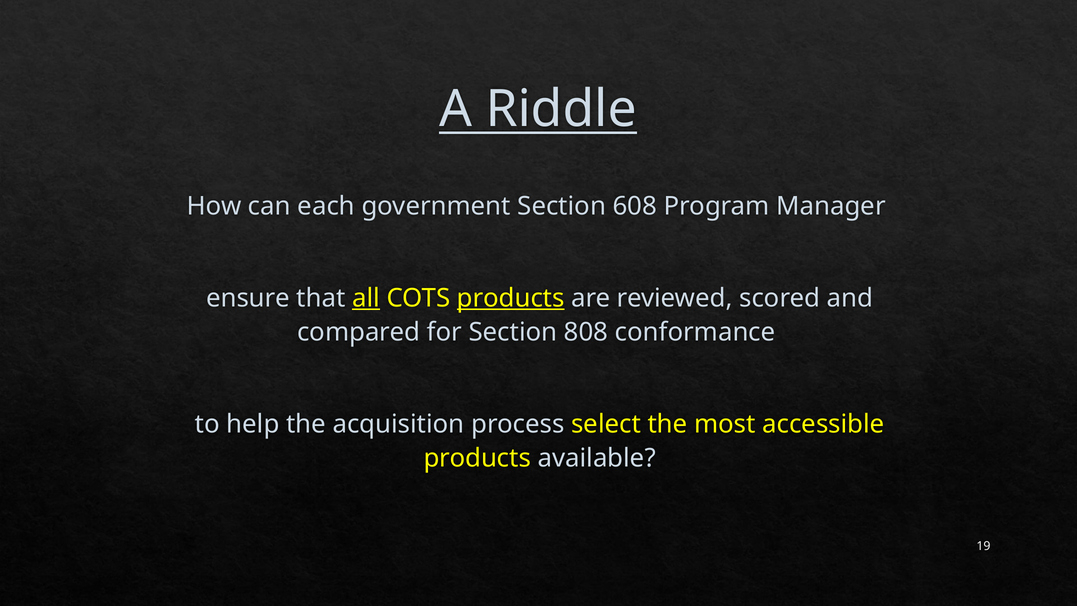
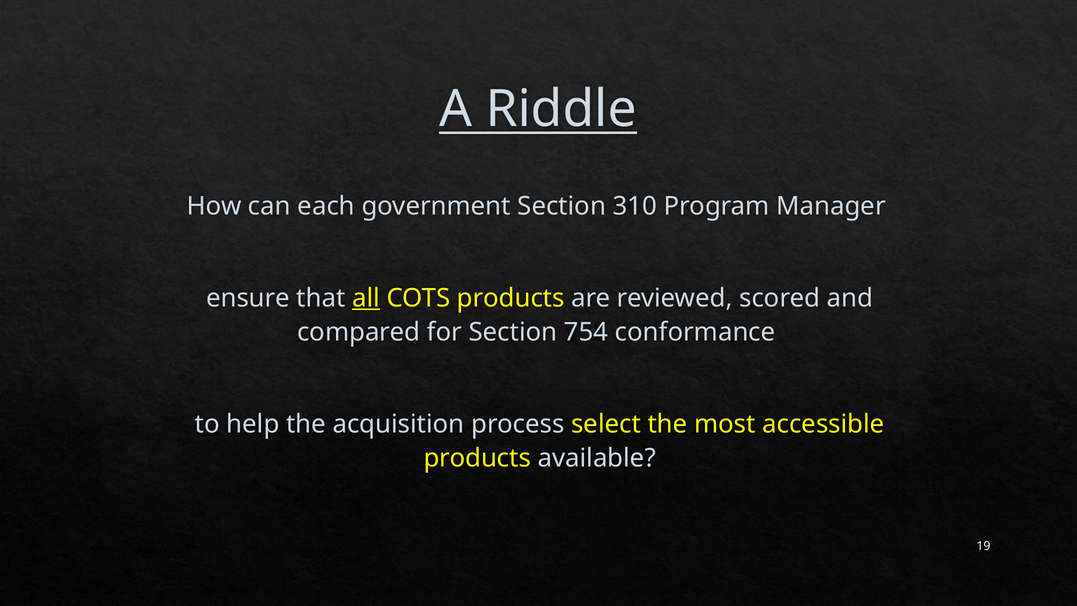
608: 608 -> 310 (635, 206)
products underline: present -> none (511, 298)
808: 808 -> 754 (586, 332)
